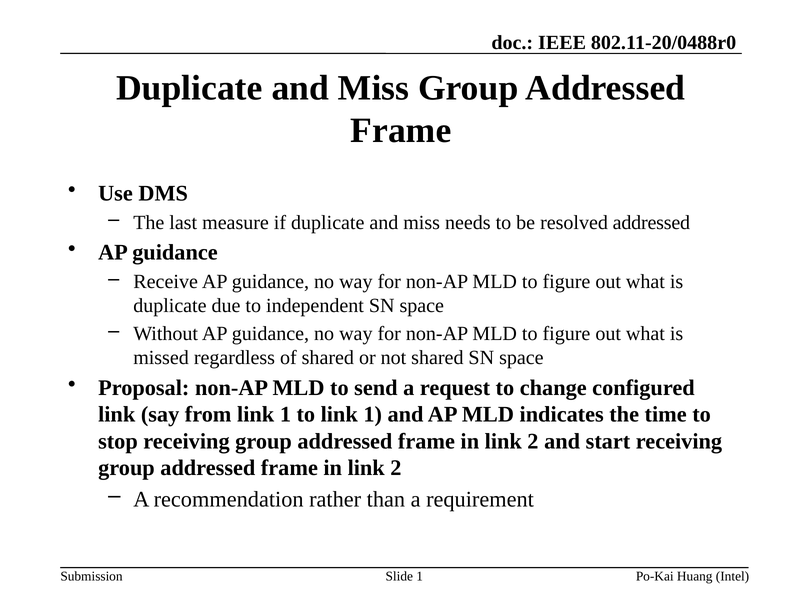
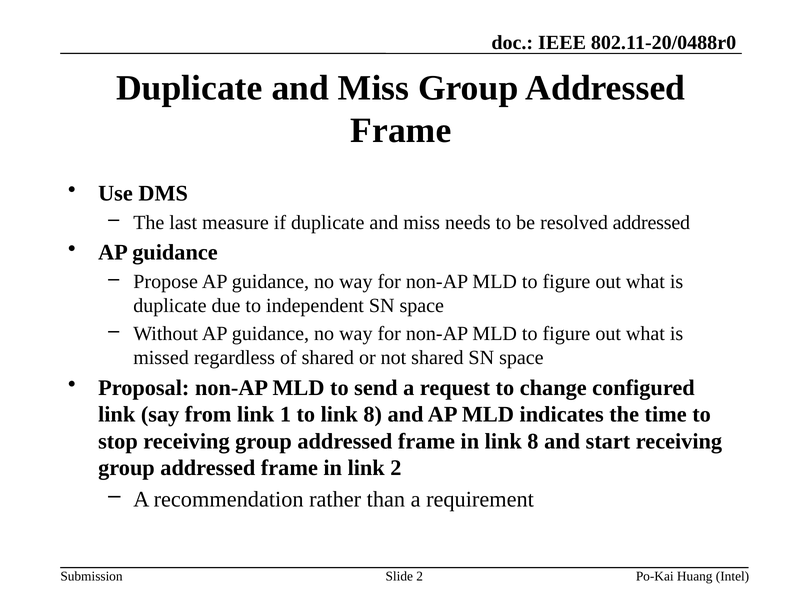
Receive: Receive -> Propose (166, 282)
to link 1: 1 -> 8 (373, 415)
2: 2 -> 8 (533, 442)
Slide 1: 1 -> 2 (420, 577)
